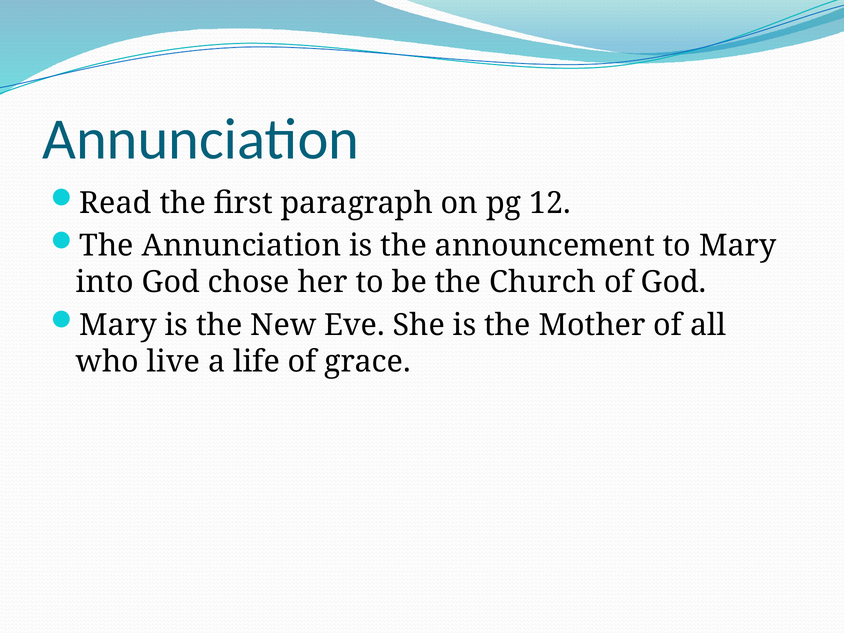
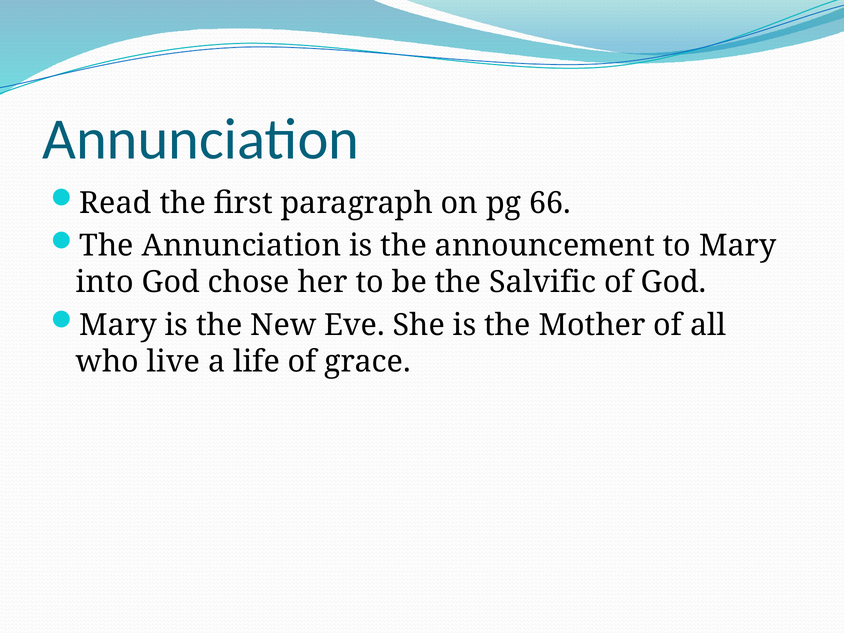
12: 12 -> 66 (550, 203)
Church: Church -> Salvific (543, 282)
